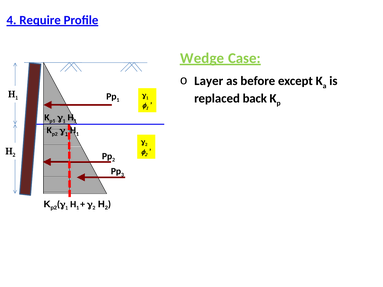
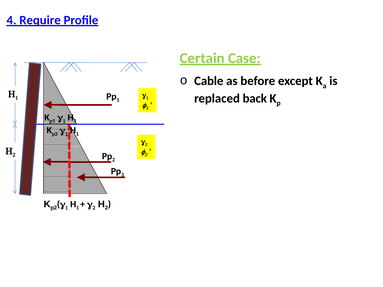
Wedge: Wedge -> Certain (202, 58)
Layer: Layer -> Cable (209, 81)
